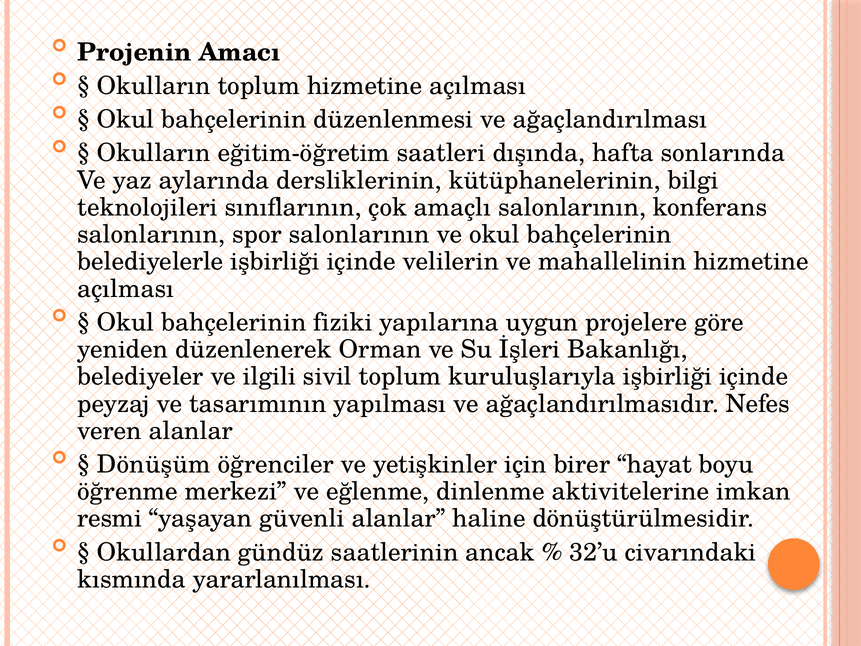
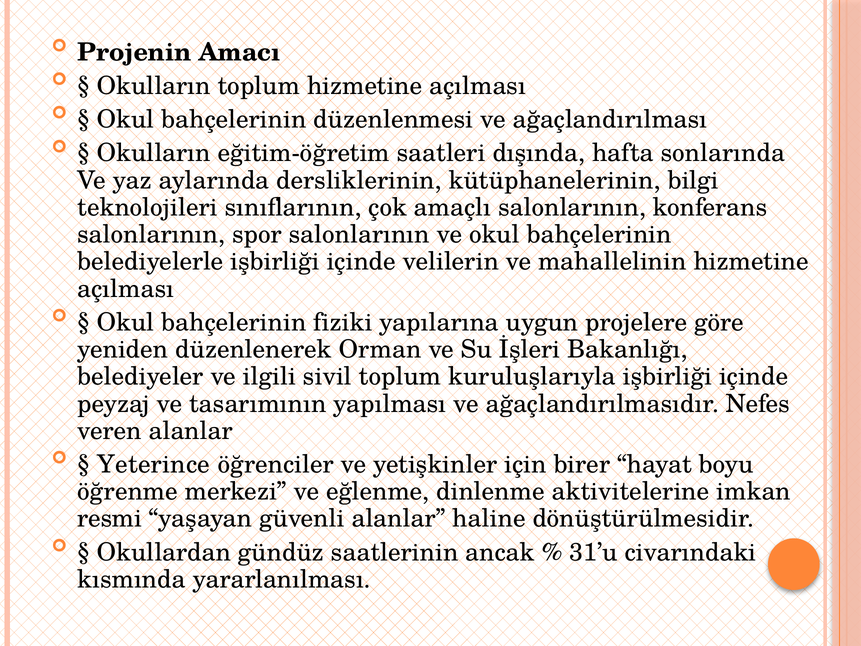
Dönüşüm: Dönüşüm -> Yeterince (154, 464)
32’u: 32’u -> 31’u (594, 552)
